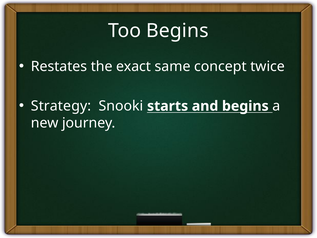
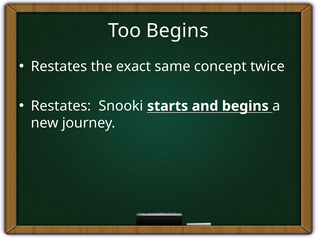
Strategy: Strategy -> Restates (61, 106)
